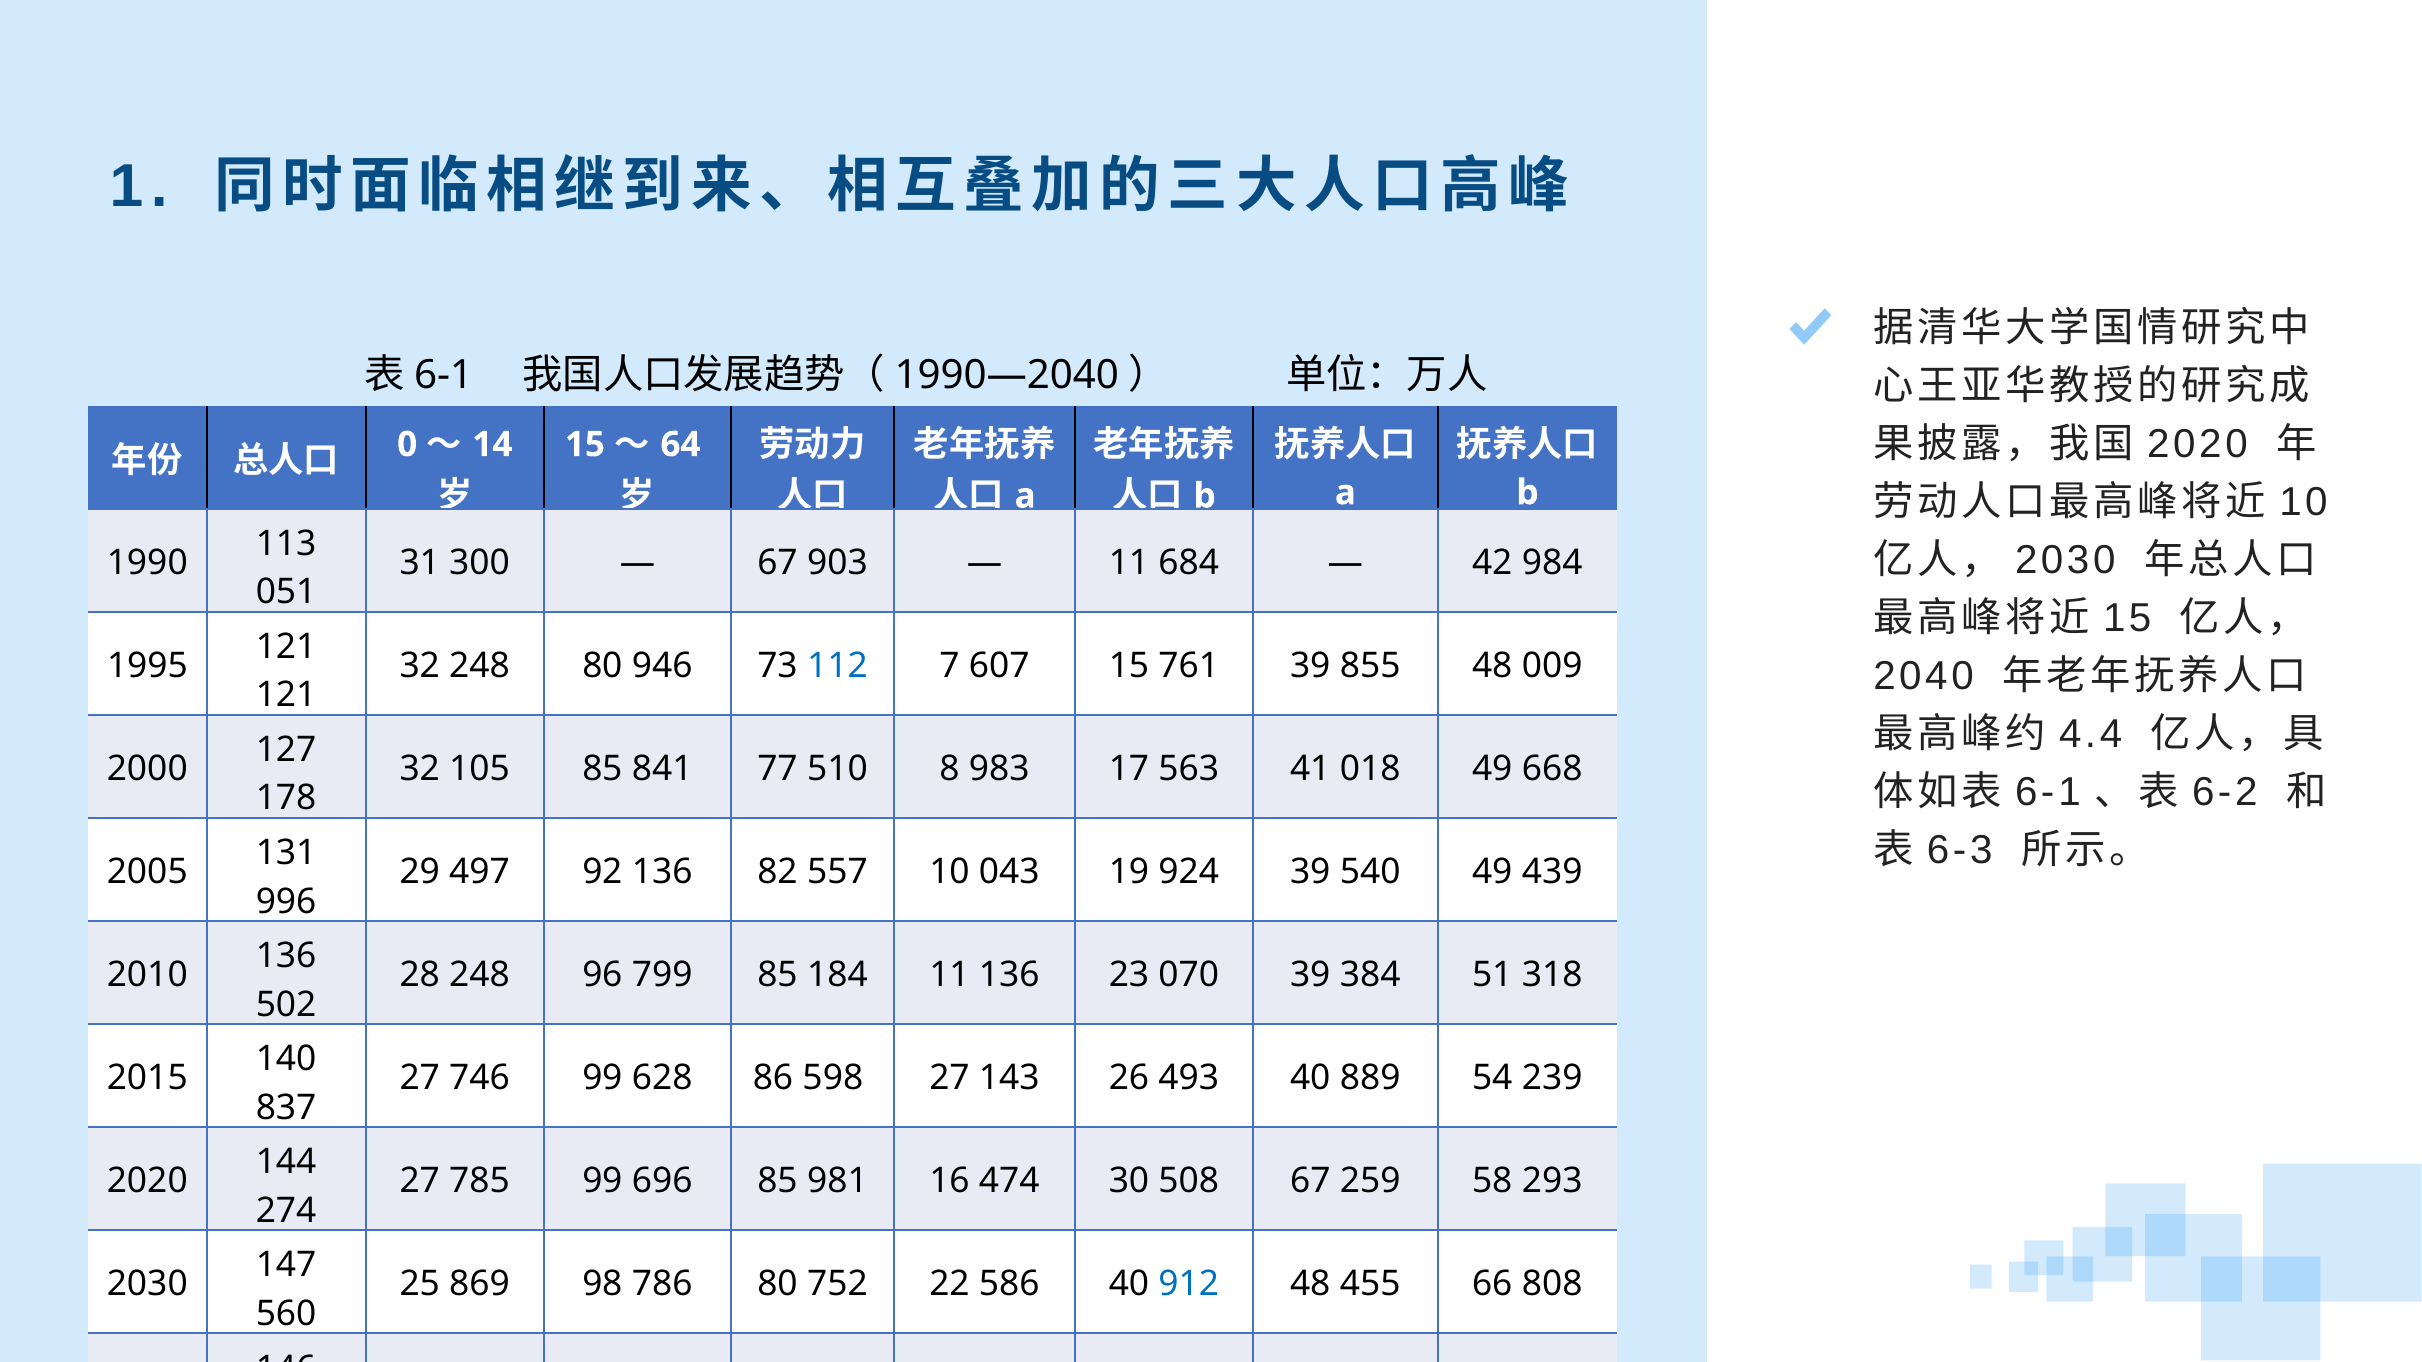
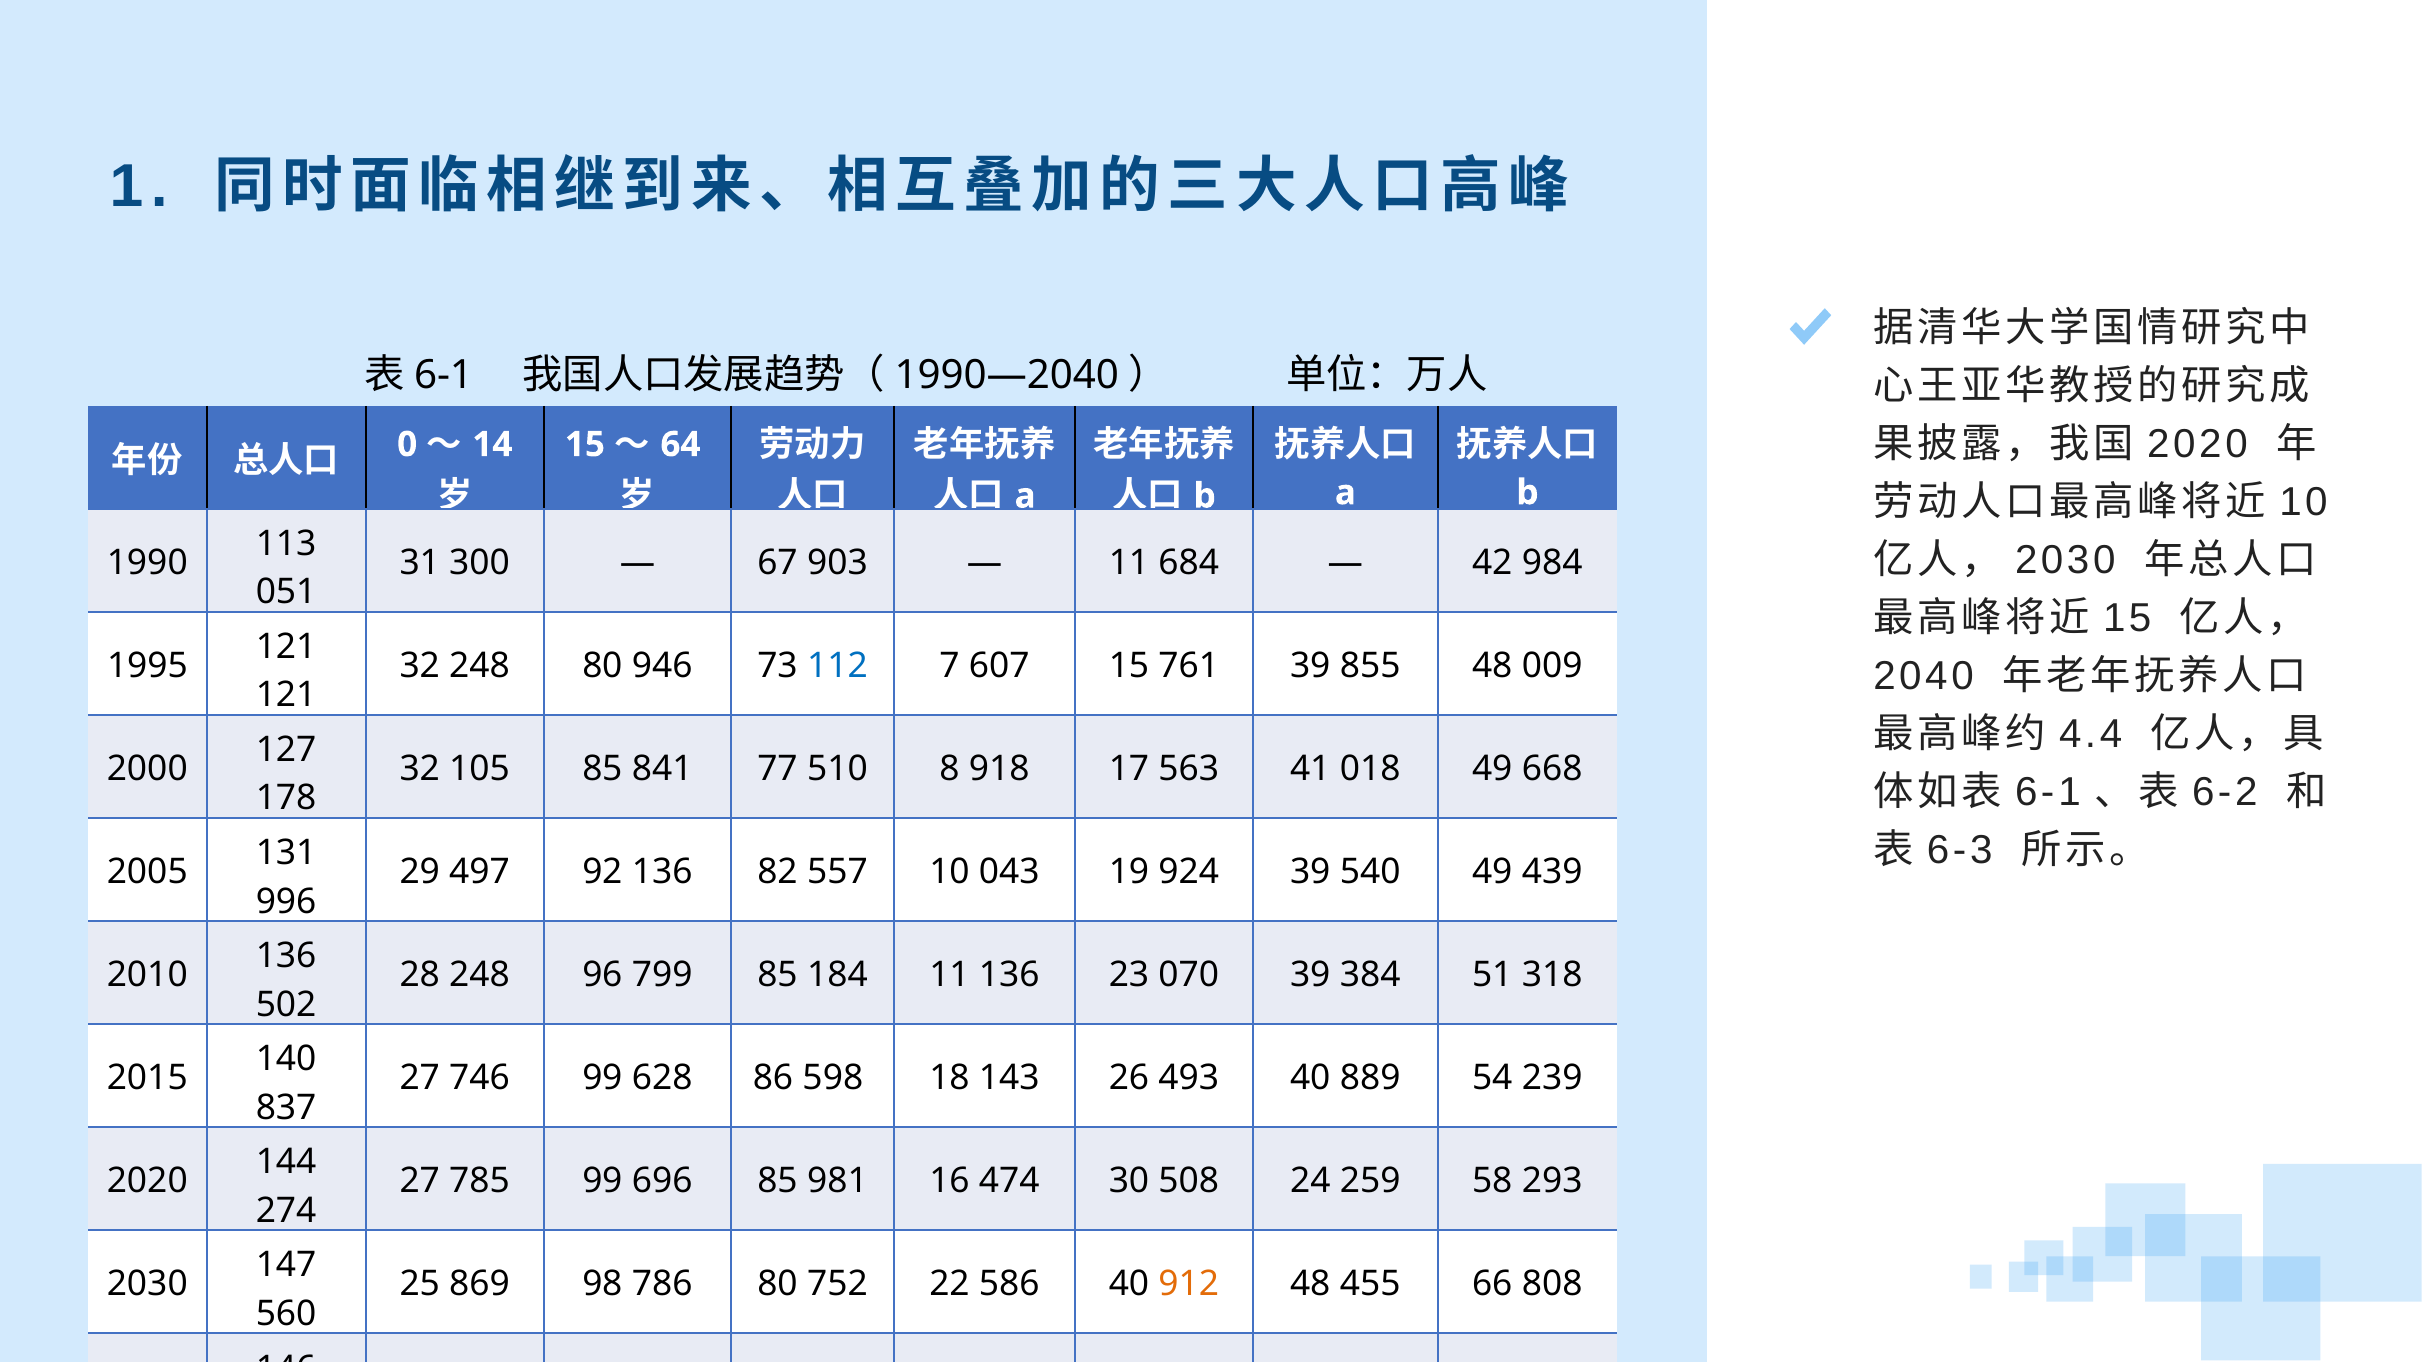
983: 983 -> 918 (999, 769)
598 27: 27 -> 18 (949, 1078)
508 67: 67 -> 24 (1310, 1181)
912 colour: blue -> orange (1189, 1284)
